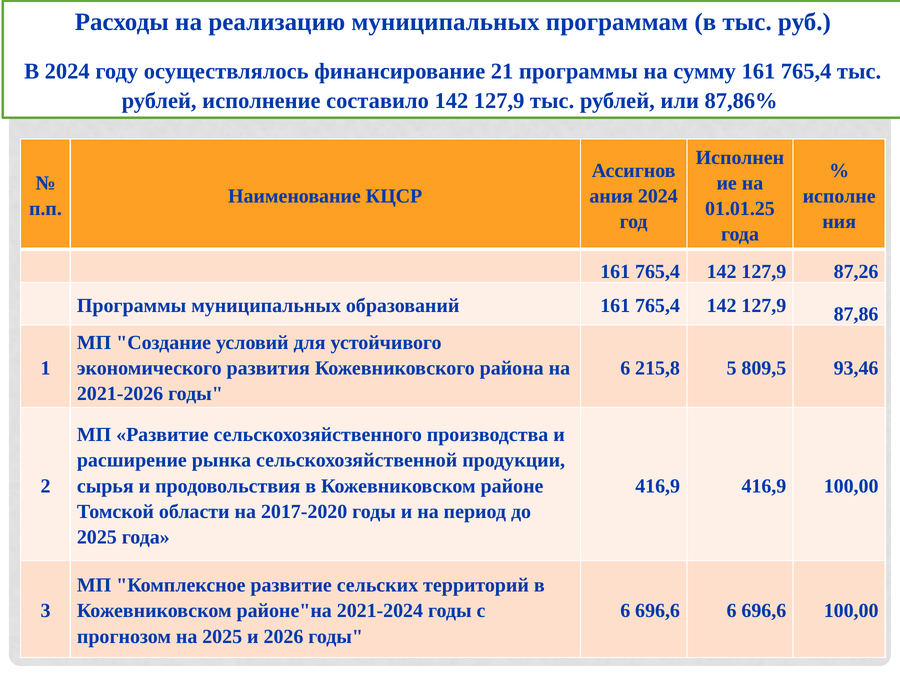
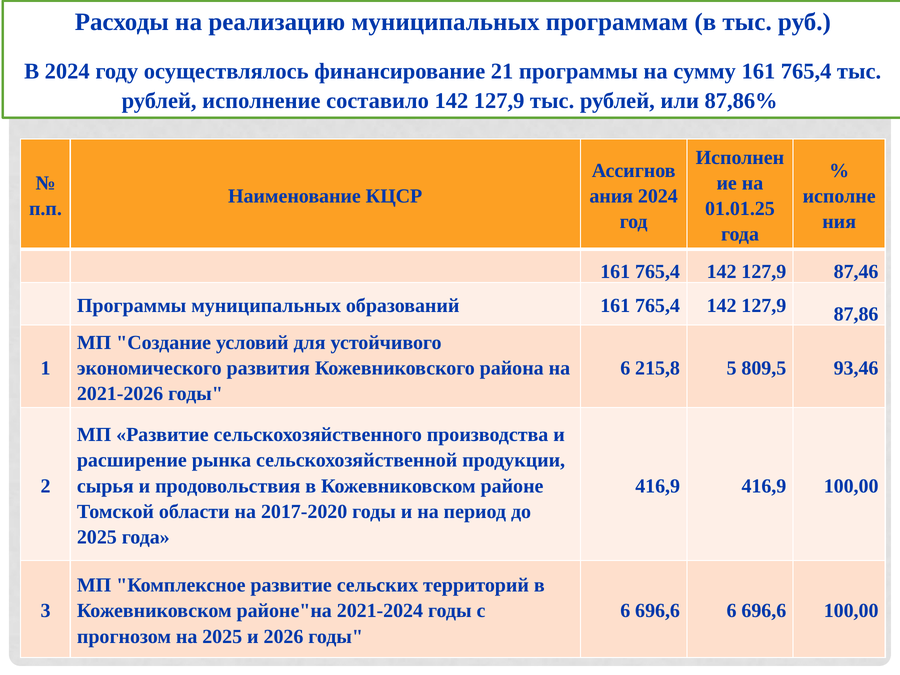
87,26: 87,26 -> 87,46 (856, 271)
